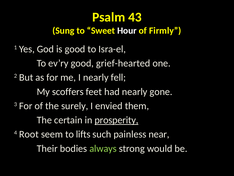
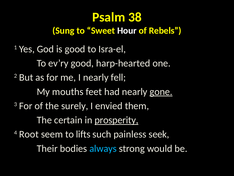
43: 43 -> 38 (135, 17)
Firmly: Firmly -> Rebels (165, 30)
grief-hearted: grief-hearted -> harp-hearted (123, 63)
scoffers: scoffers -> mouths (68, 91)
gone underline: none -> present (161, 91)
near: near -> seek (159, 134)
always colour: light green -> light blue (103, 148)
